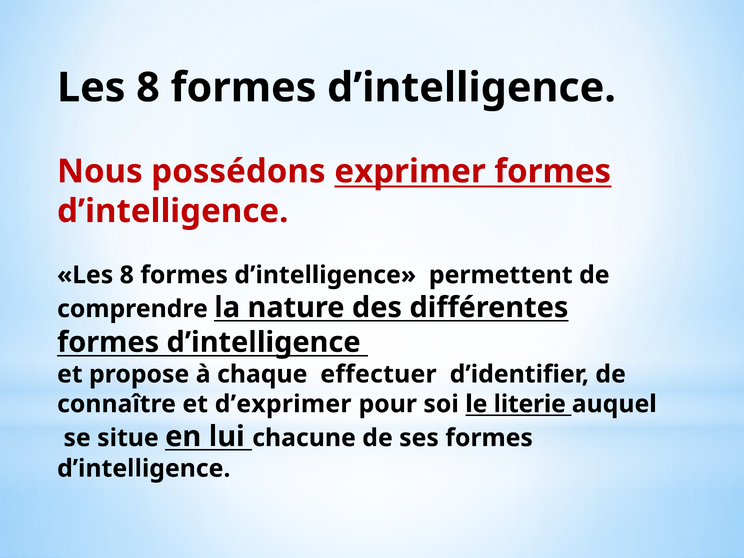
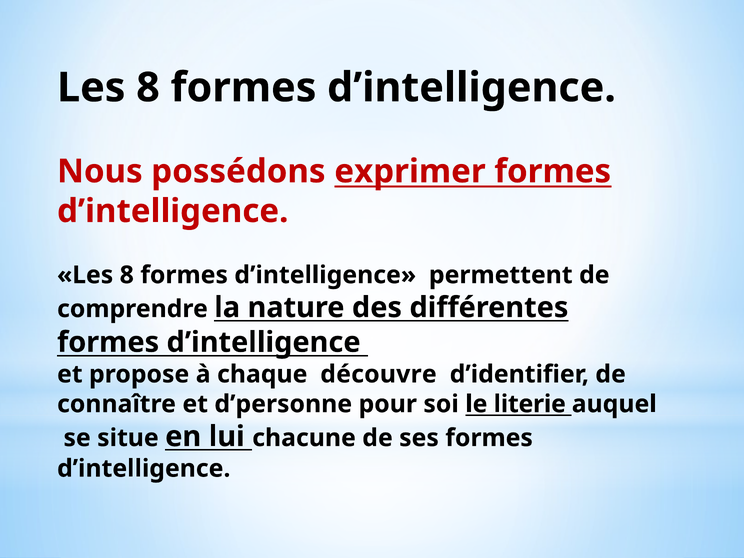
effectuer: effectuer -> découvre (378, 374)
d’exprimer: d’exprimer -> d’personne (283, 404)
